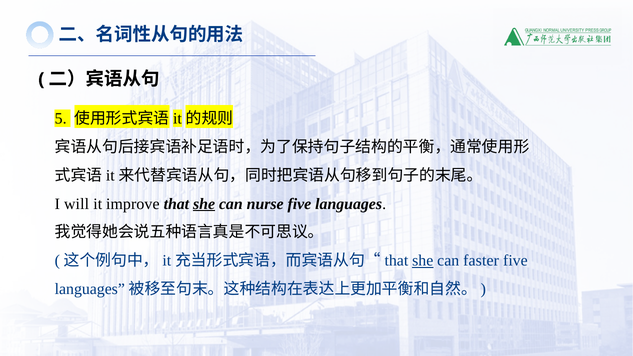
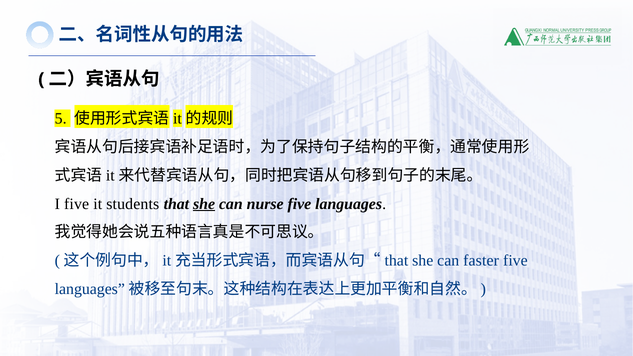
I will: will -> five (77, 204)
improve: improve -> students (133, 204)
she underline: present -> none (423, 261)
